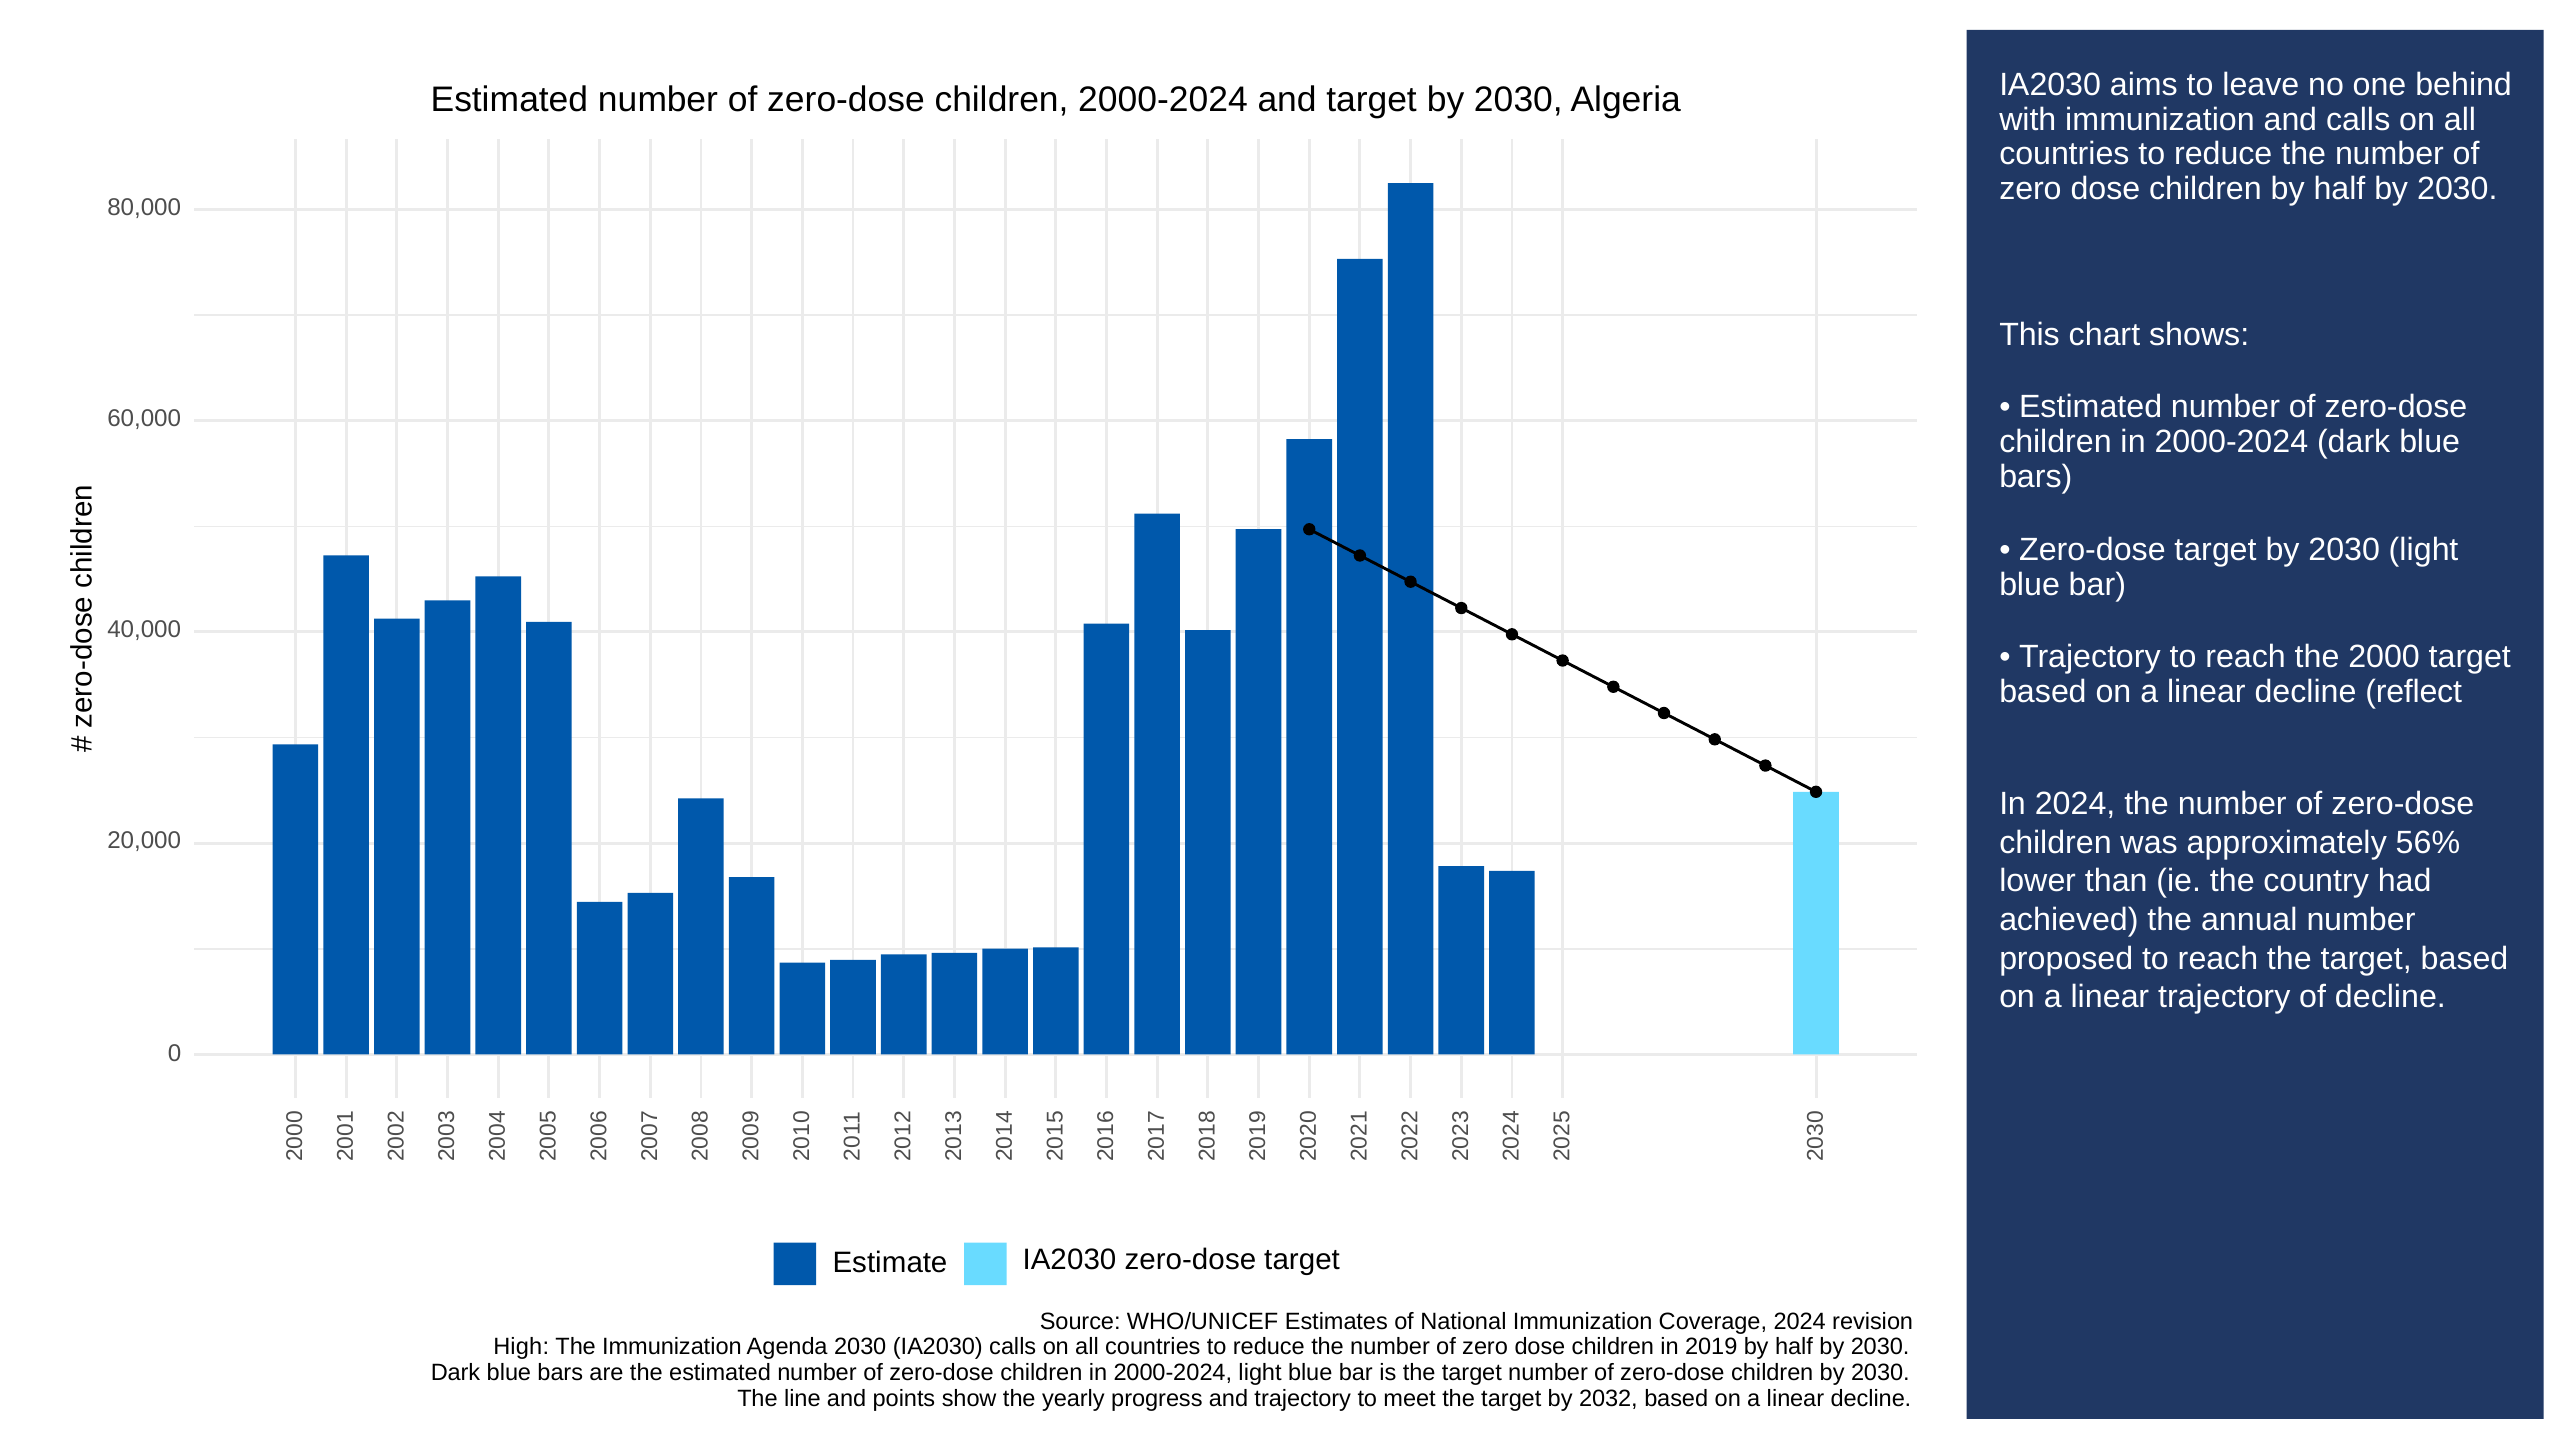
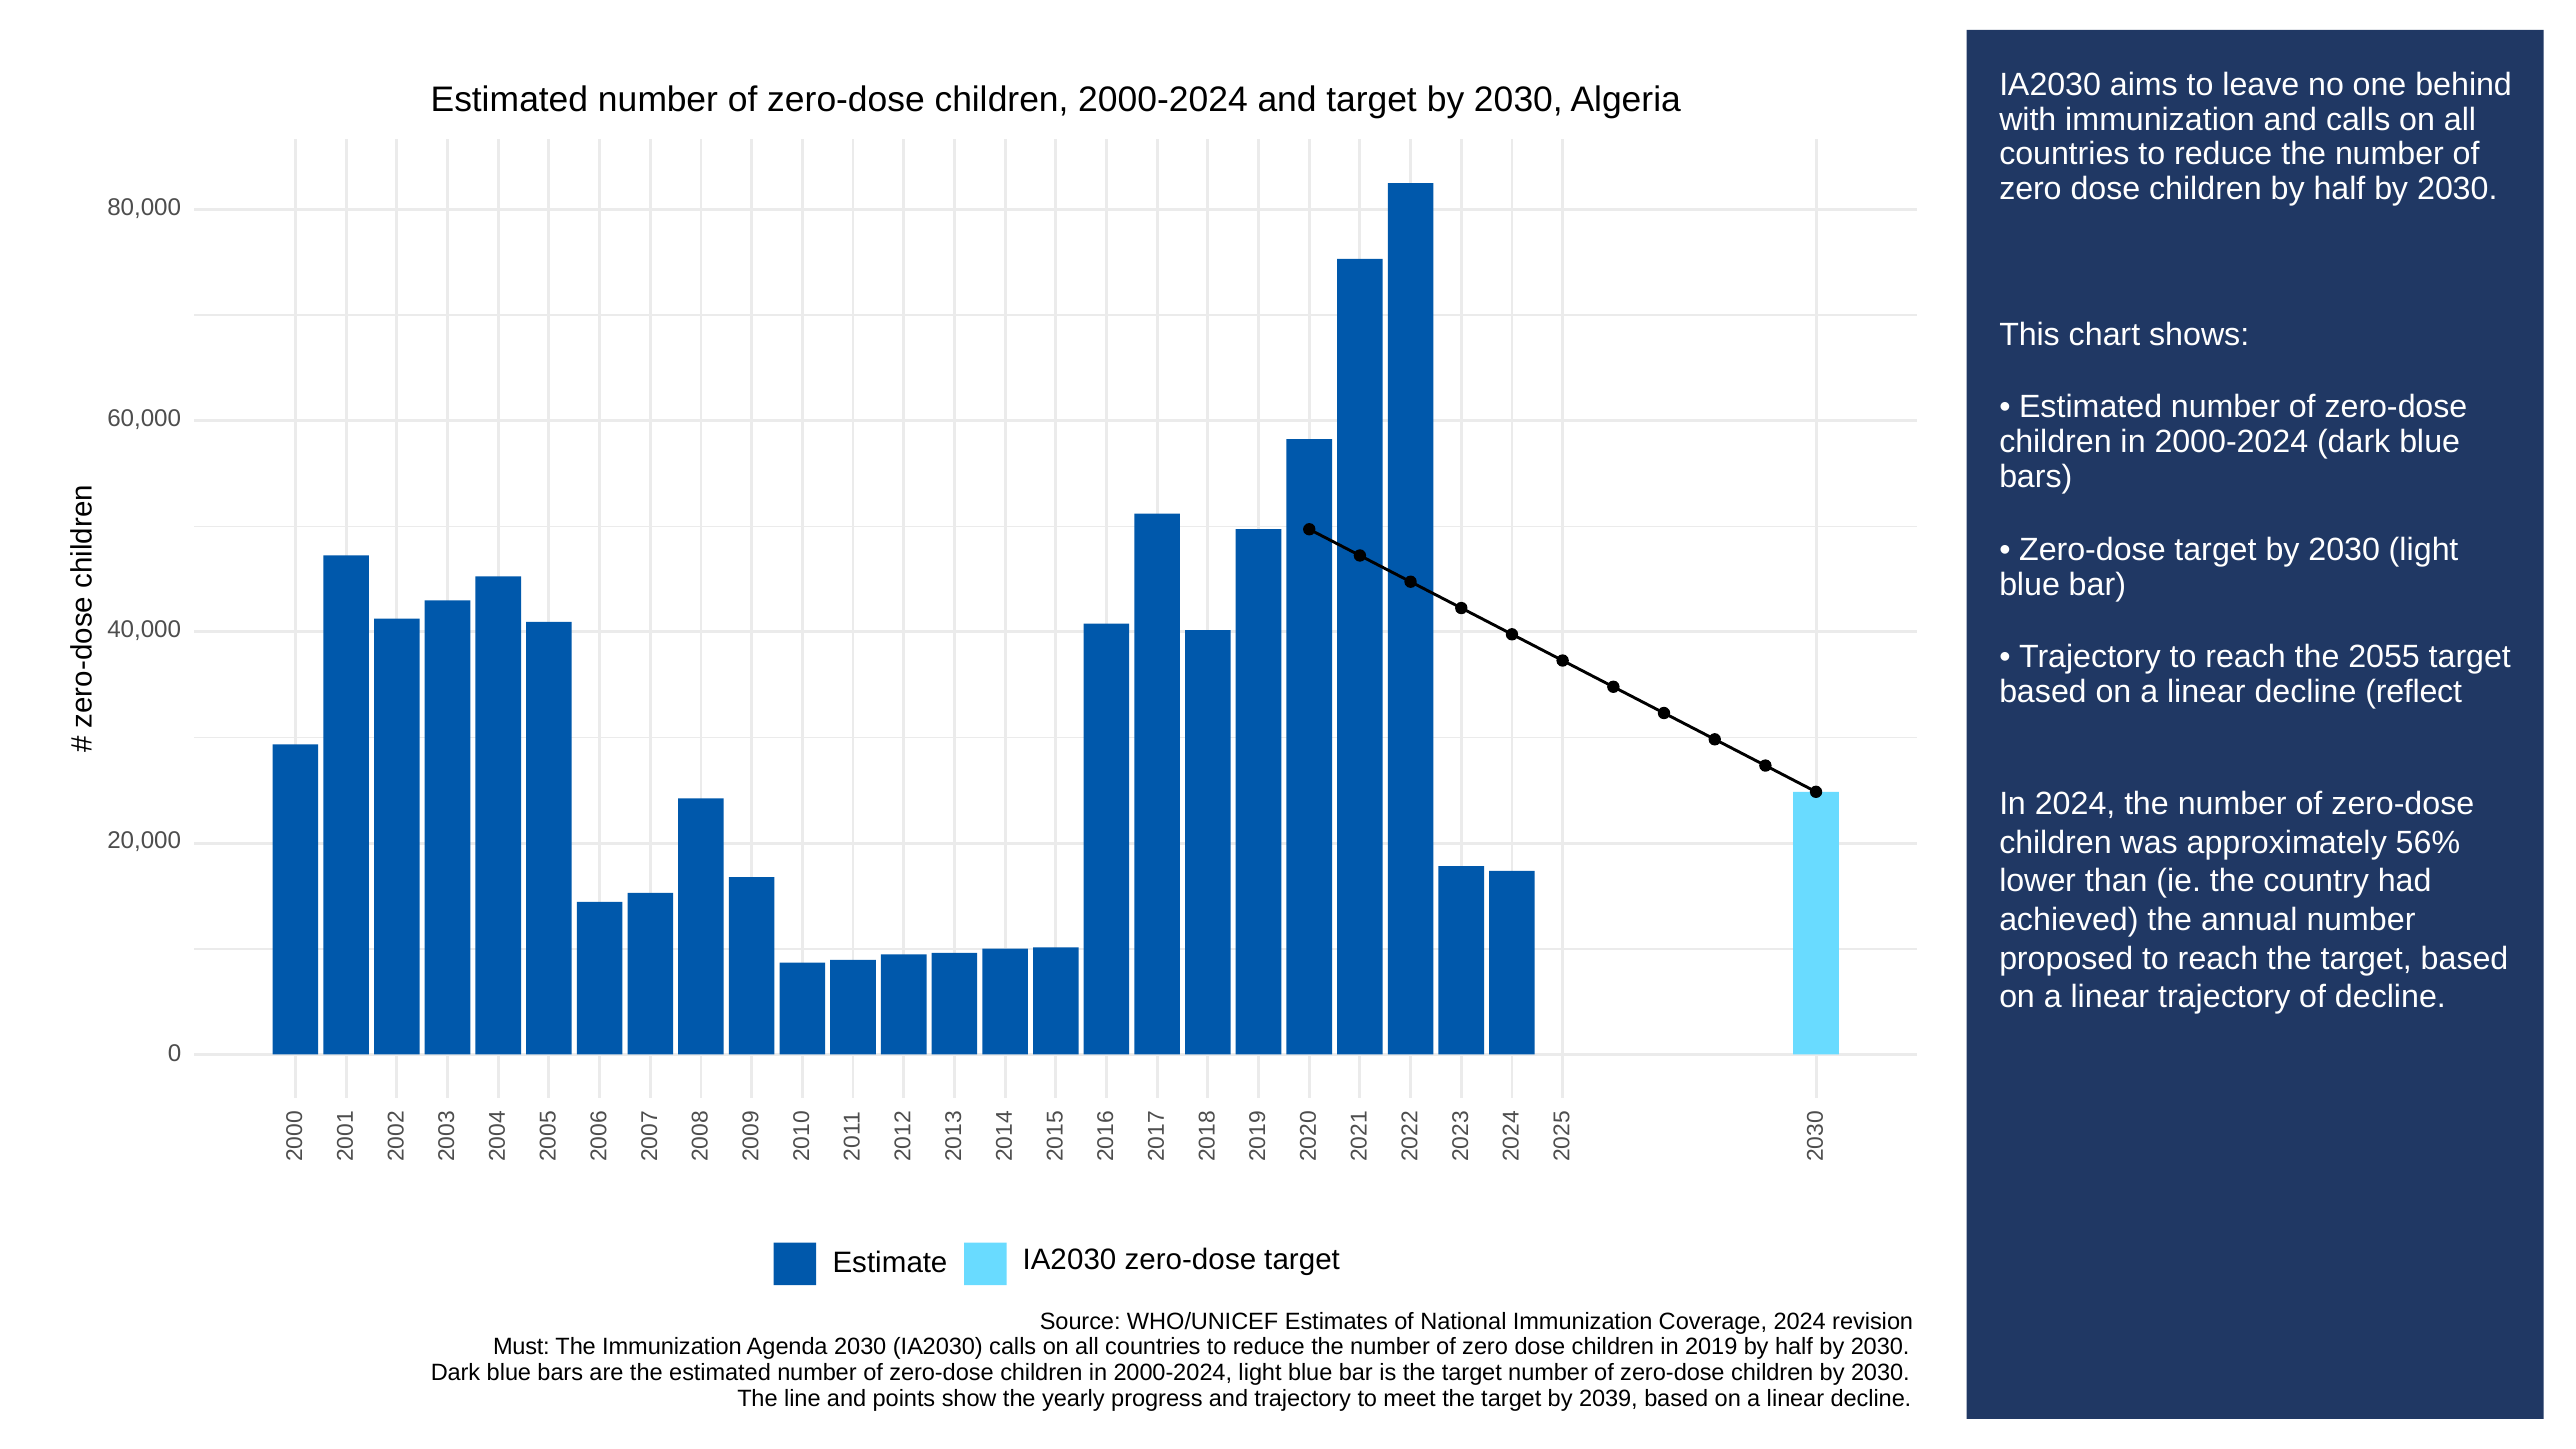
2000: 2000 -> 2055 (2384, 657)
High: High -> Must (521, 1347)
2032: 2032 -> 2039 (1608, 1398)
